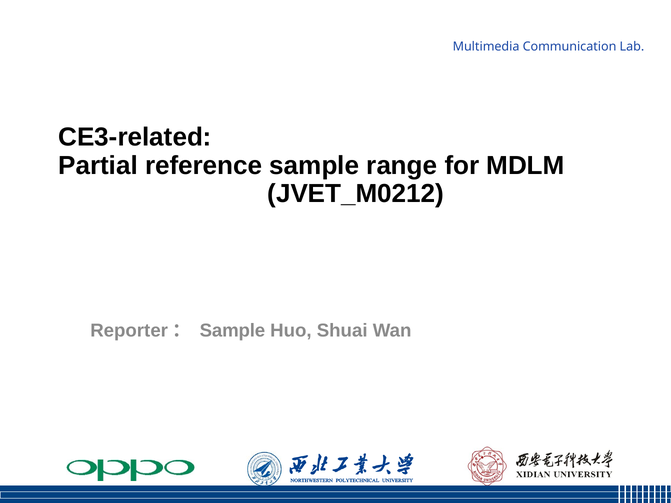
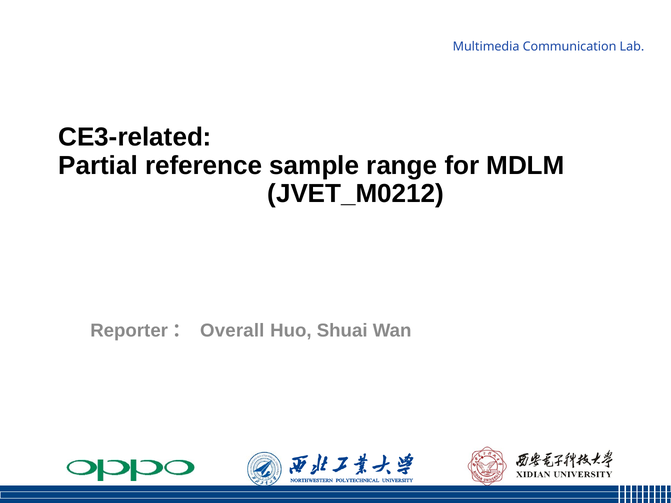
Reporter： Sample: Sample -> Overall (232, 331)
